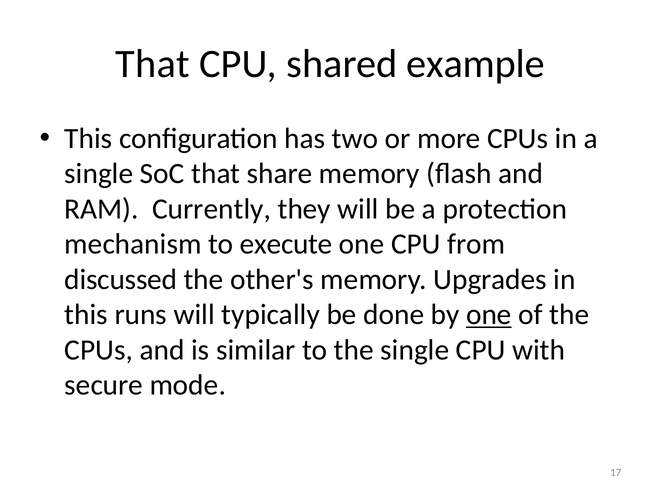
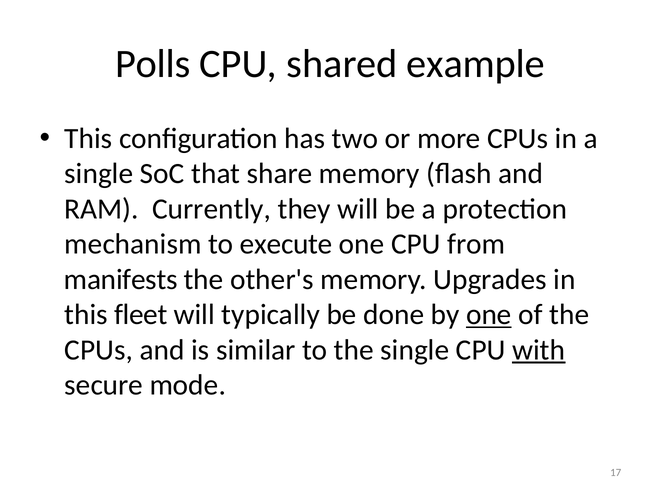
That: That -> Polls (153, 64)
discussed: discussed -> manifests (121, 280)
runs: runs -> fleet (141, 315)
with underline: none -> present (539, 350)
